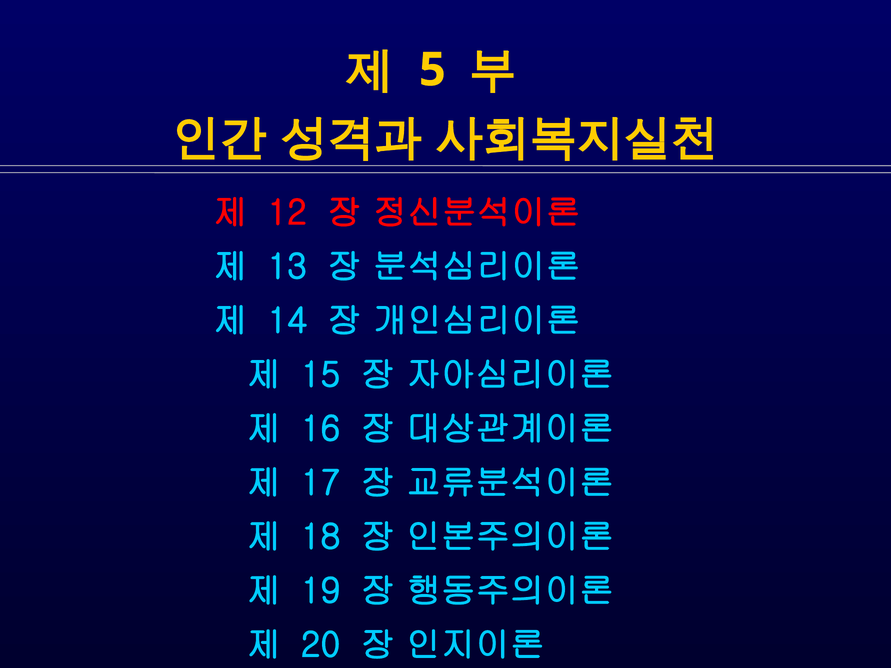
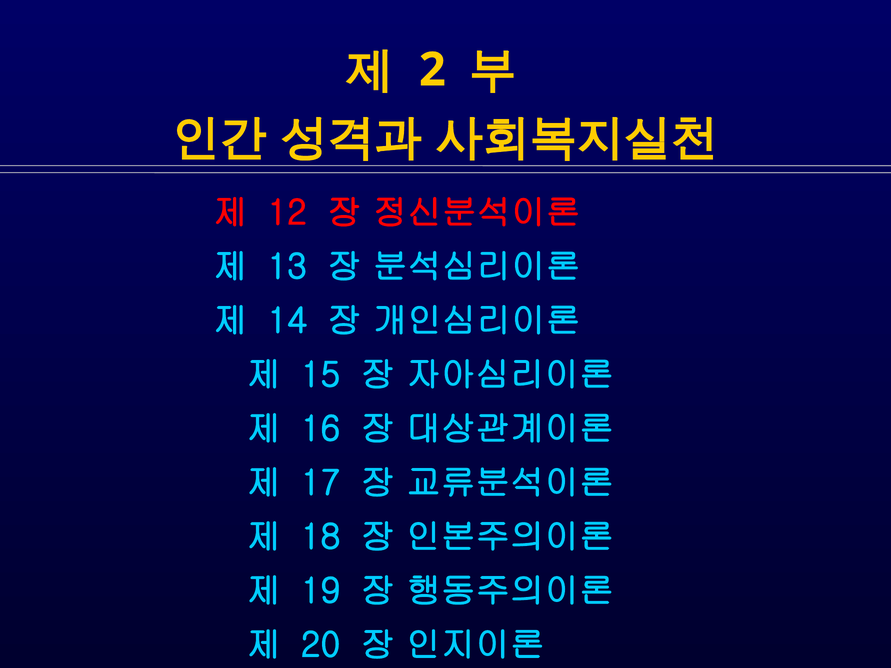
5: 5 -> 2 (432, 70)
